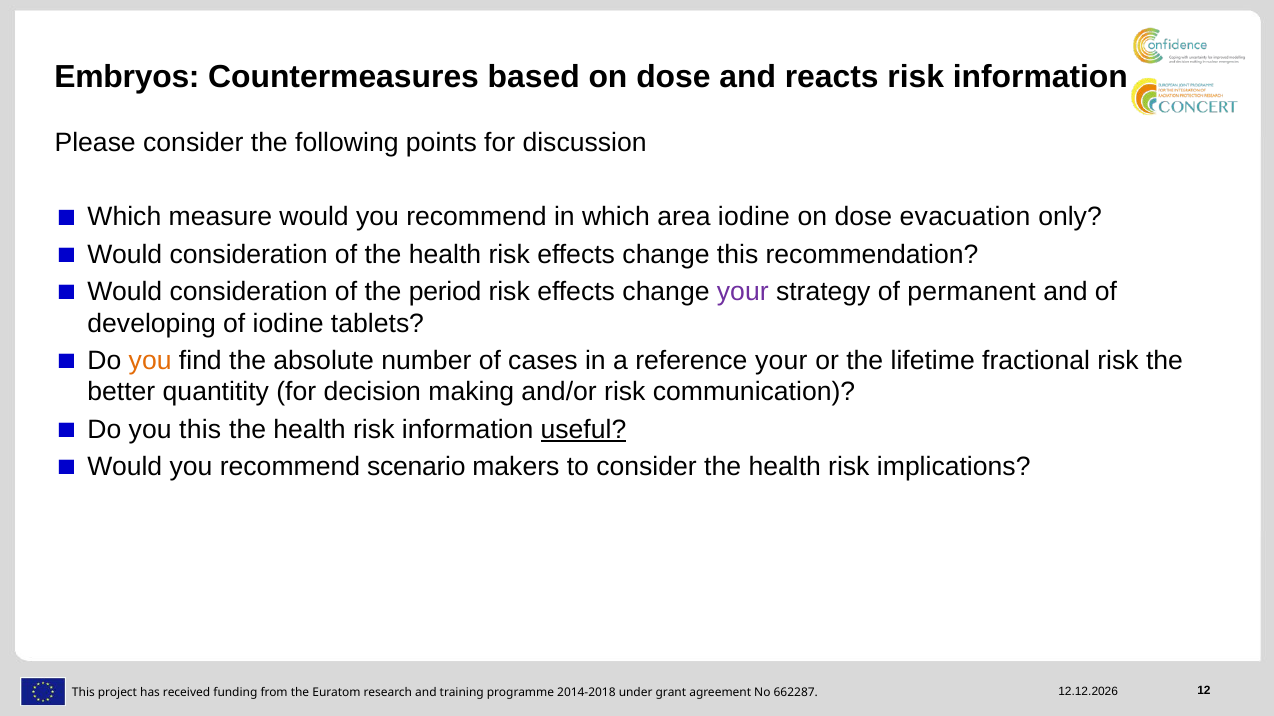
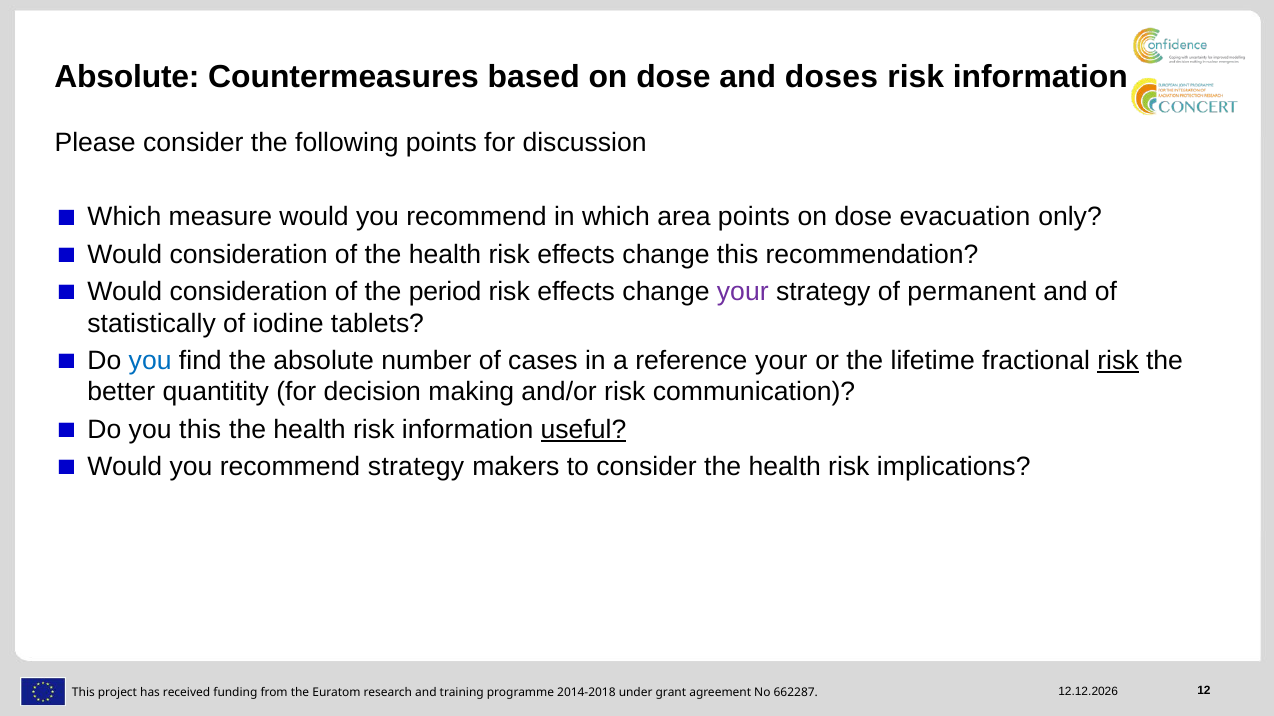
Embryos: Embryos -> Absolute (127, 77)
reacts: reacts -> doses (832, 77)
area iodine: iodine -> points (754, 217)
developing: developing -> statistically (152, 324)
you colour: orange -> blue (150, 361)
risk underline: none -> present (1118, 361)
recommend scenario: scenario -> strategy (416, 467)
